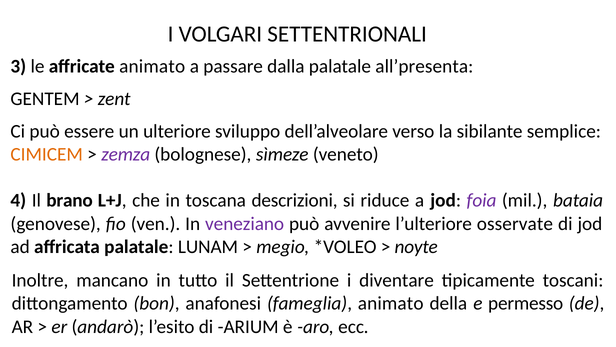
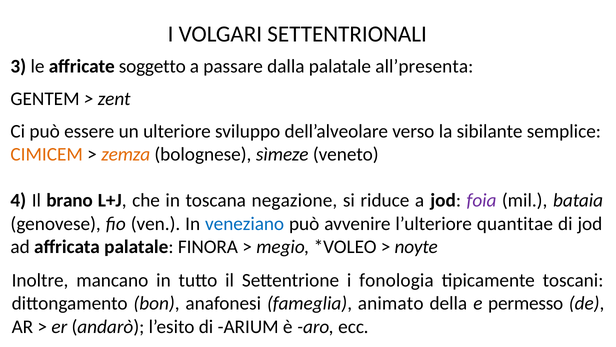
affricate animato: animato -> soggetto (152, 66)
zemza colour: purple -> orange (126, 154)
descrizioni: descrizioni -> negazione (294, 200)
veneziano colour: purple -> blue (245, 223)
osservate: osservate -> quantitae (515, 223)
LUNAM: LUNAM -> FINORA (208, 247)
diventare: diventare -> fonologia (396, 280)
